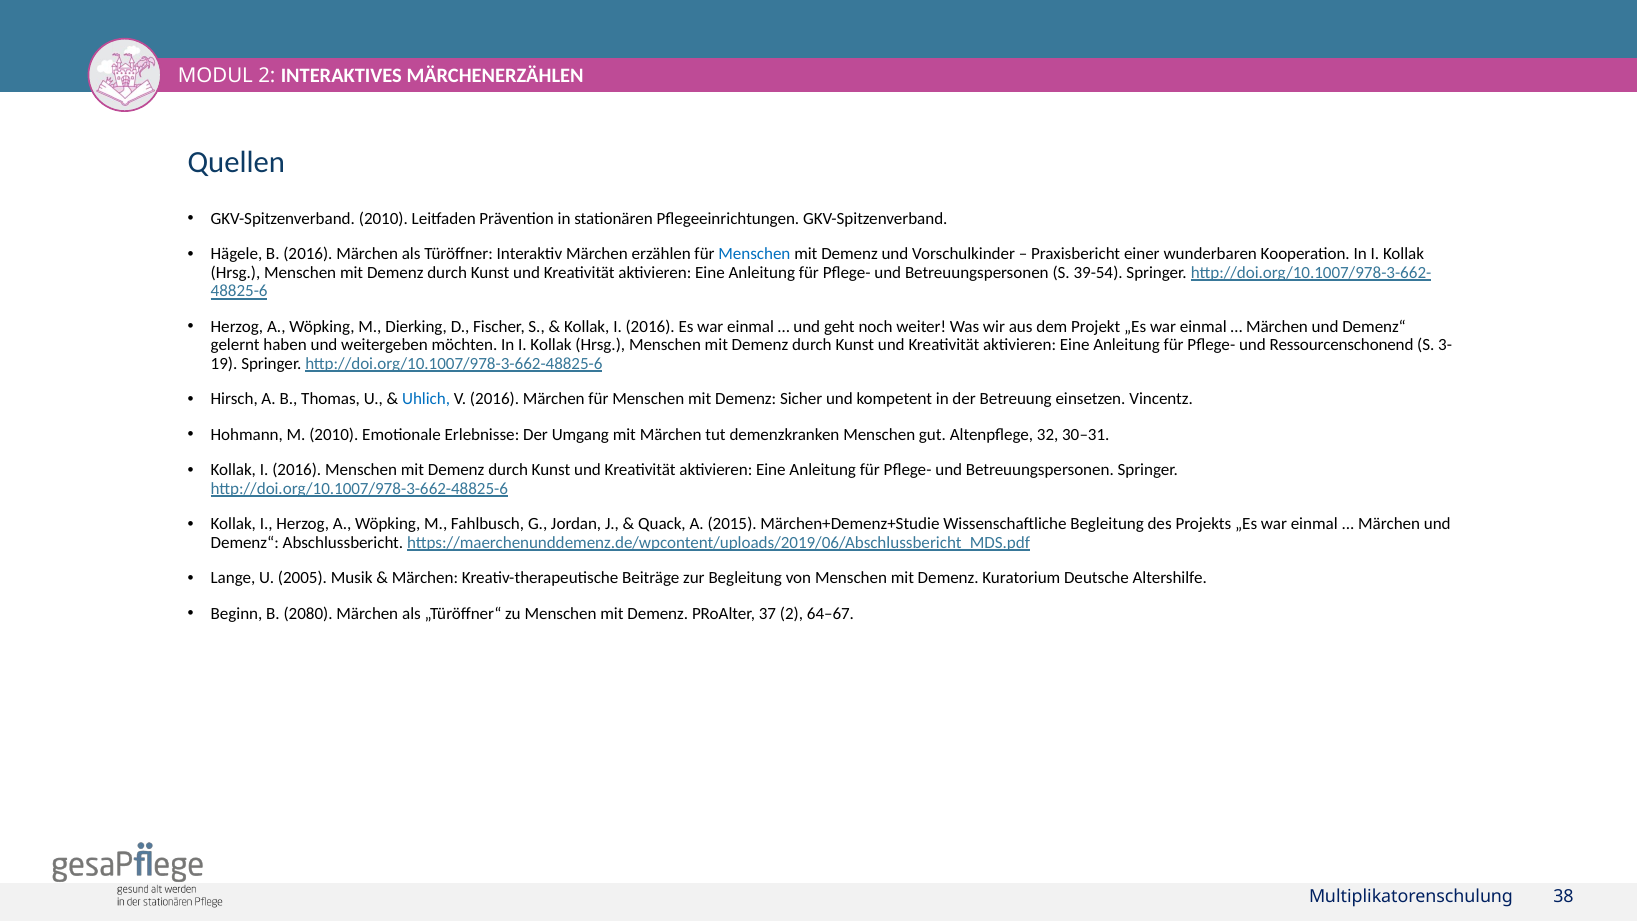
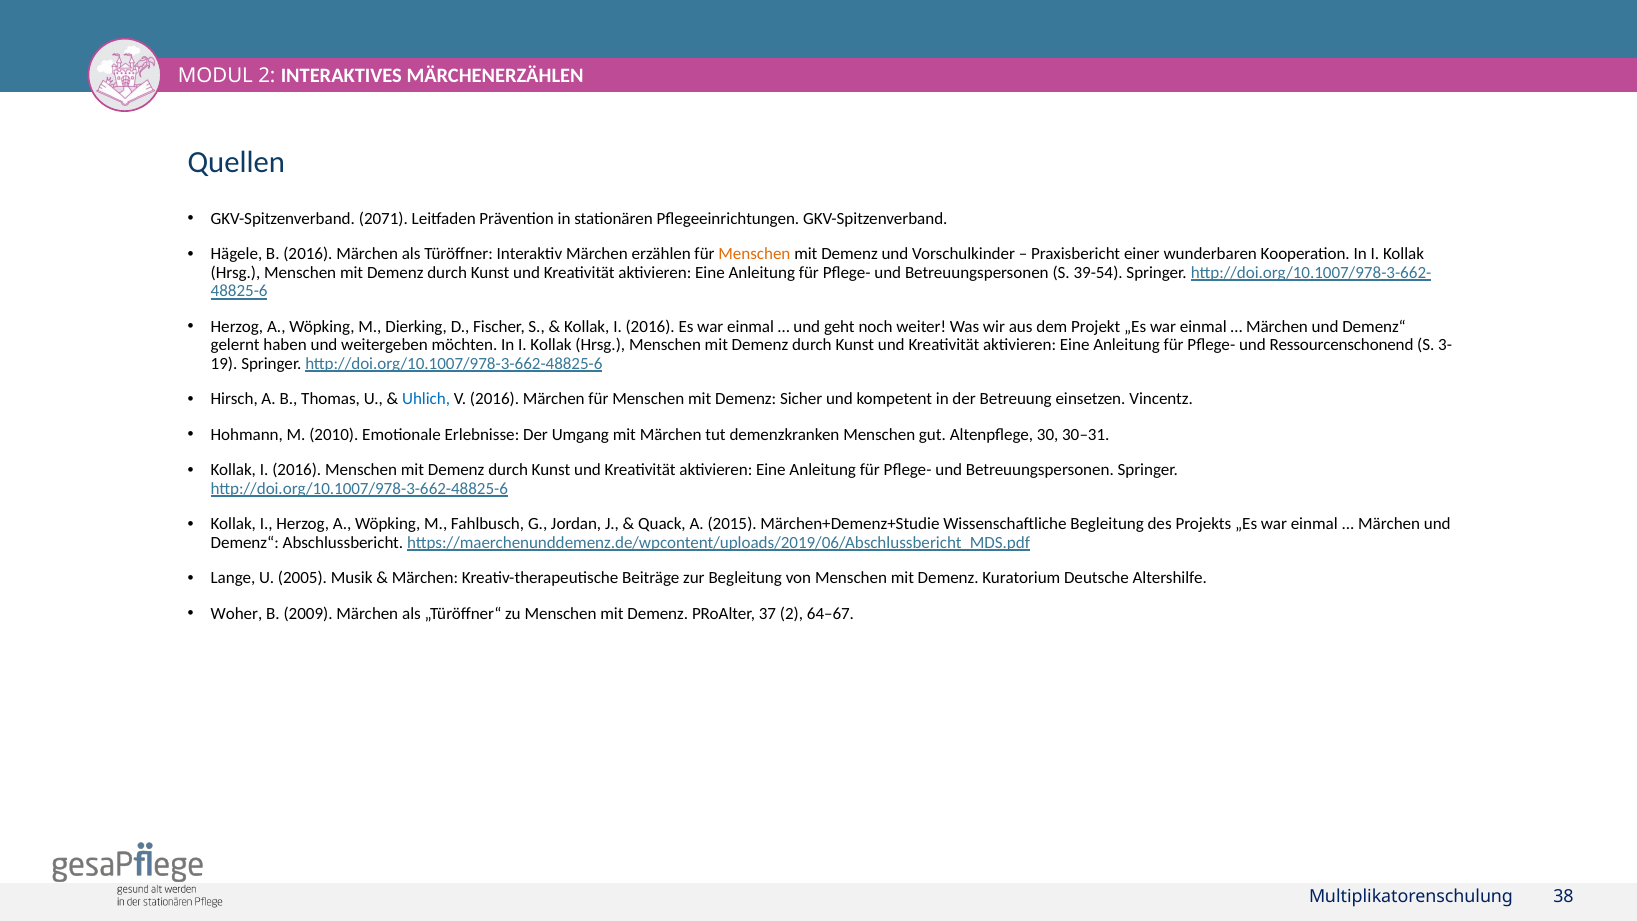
GKV-Spitzenverband 2010: 2010 -> 2071 (383, 219)
Menschen colour: blue -> orange (754, 254)
32: 32 -> 30 (1048, 435)
Beginn: Beginn -> Woher (237, 614)
2080: 2080 -> 2009 (308, 614)
